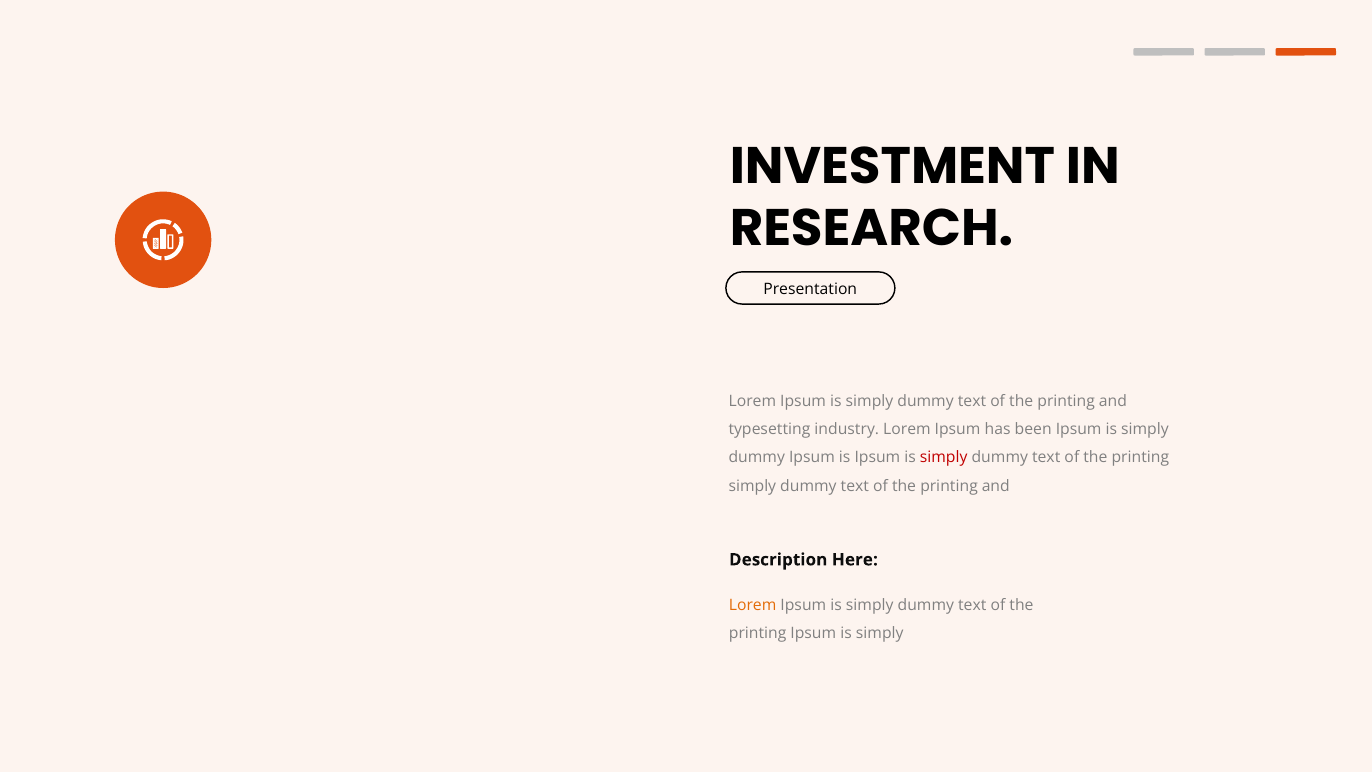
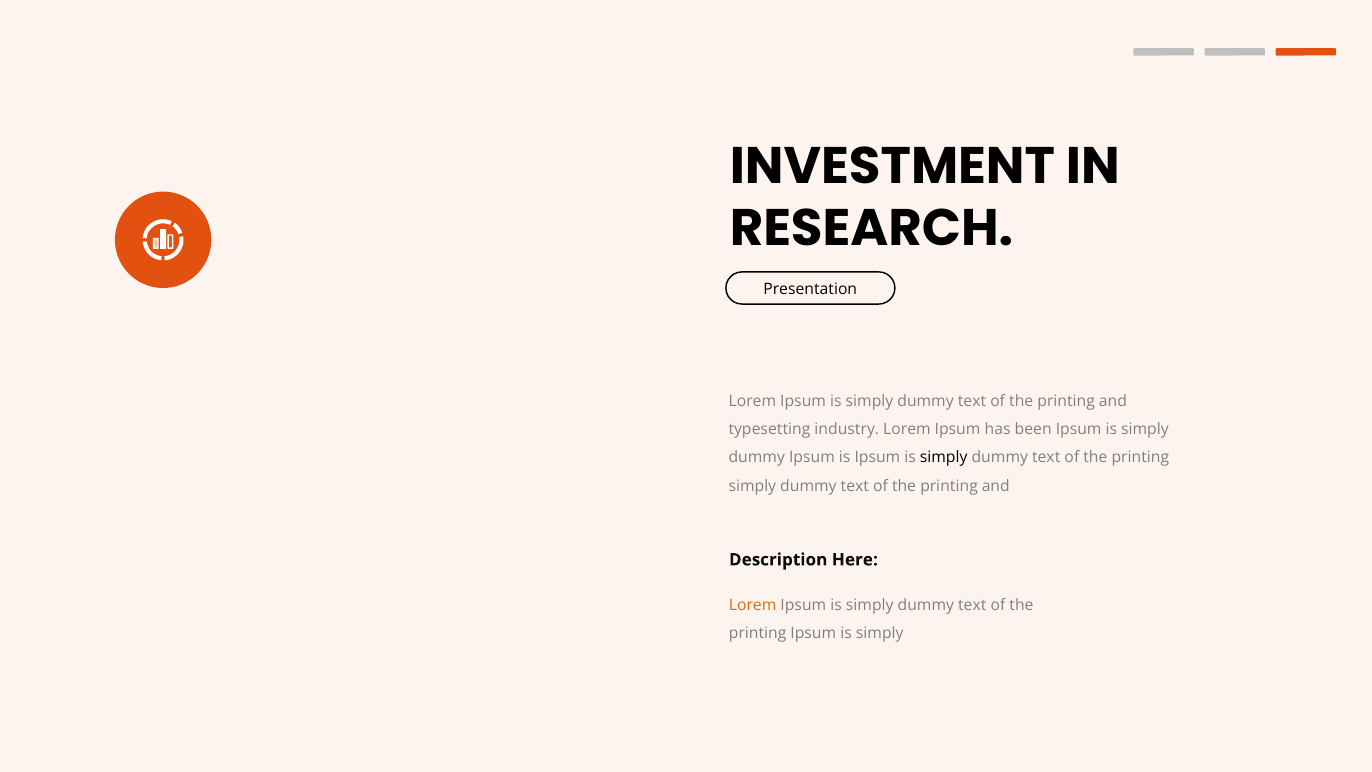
simply colour: red -> black (944, 458)
